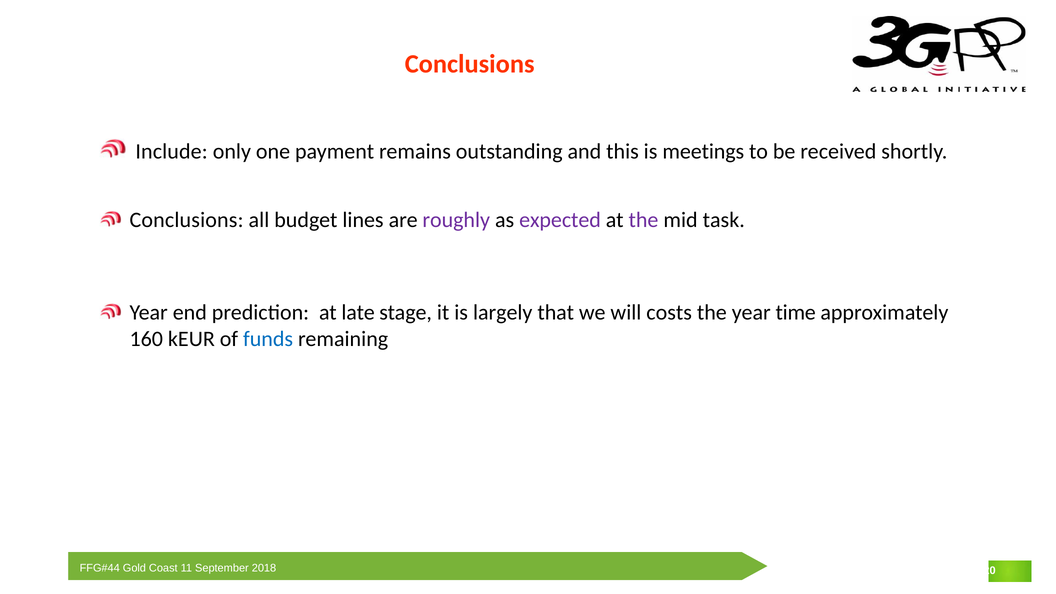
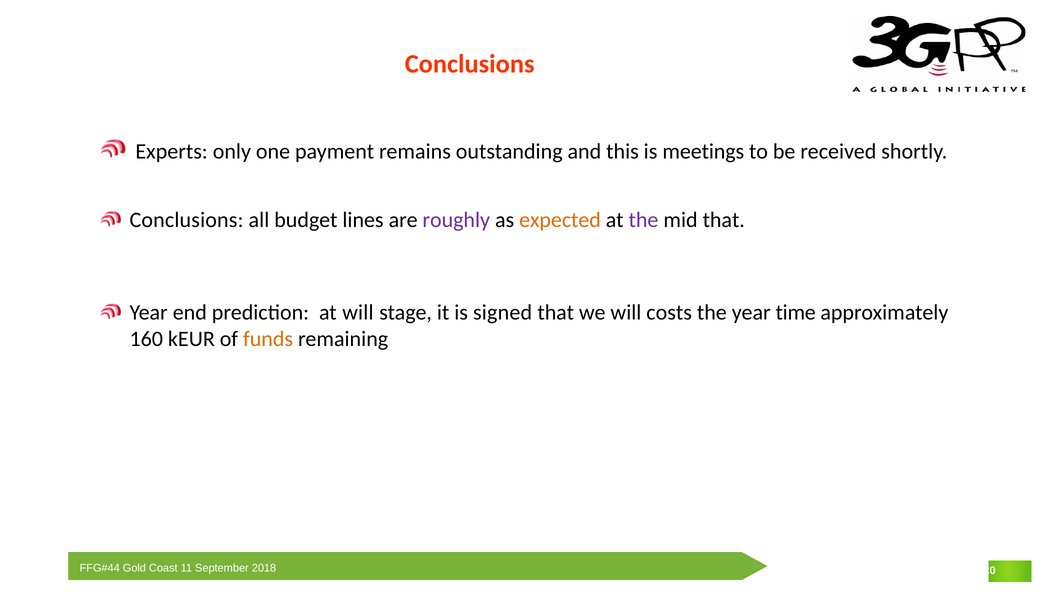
Include: Include -> Experts (172, 151)
expected colour: purple -> orange (560, 220)
mid task: task -> that (724, 220)
at late: late -> will (358, 313)
largely: largely -> signed (503, 313)
funds colour: blue -> orange (268, 339)
